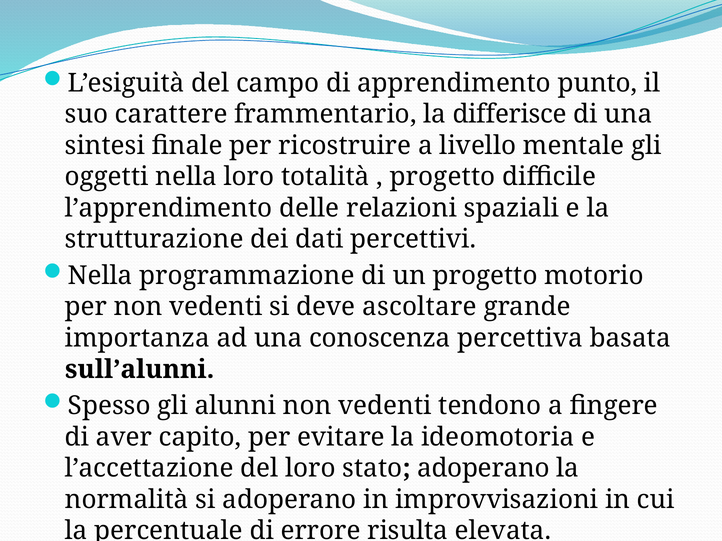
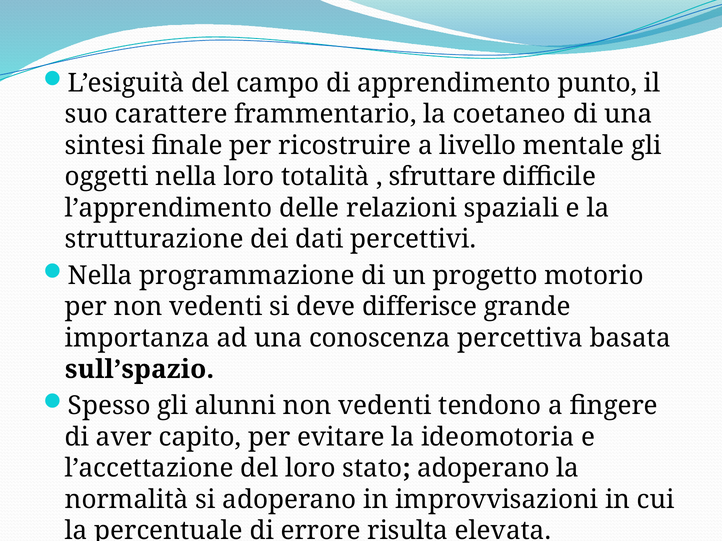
differisce: differisce -> coetaneo (509, 114)
progetto: progetto -> sfruttare (443, 177)
ascoltare: ascoltare -> differisce (420, 307)
sull’alunni: sull’alunni -> sull’spazio (139, 370)
